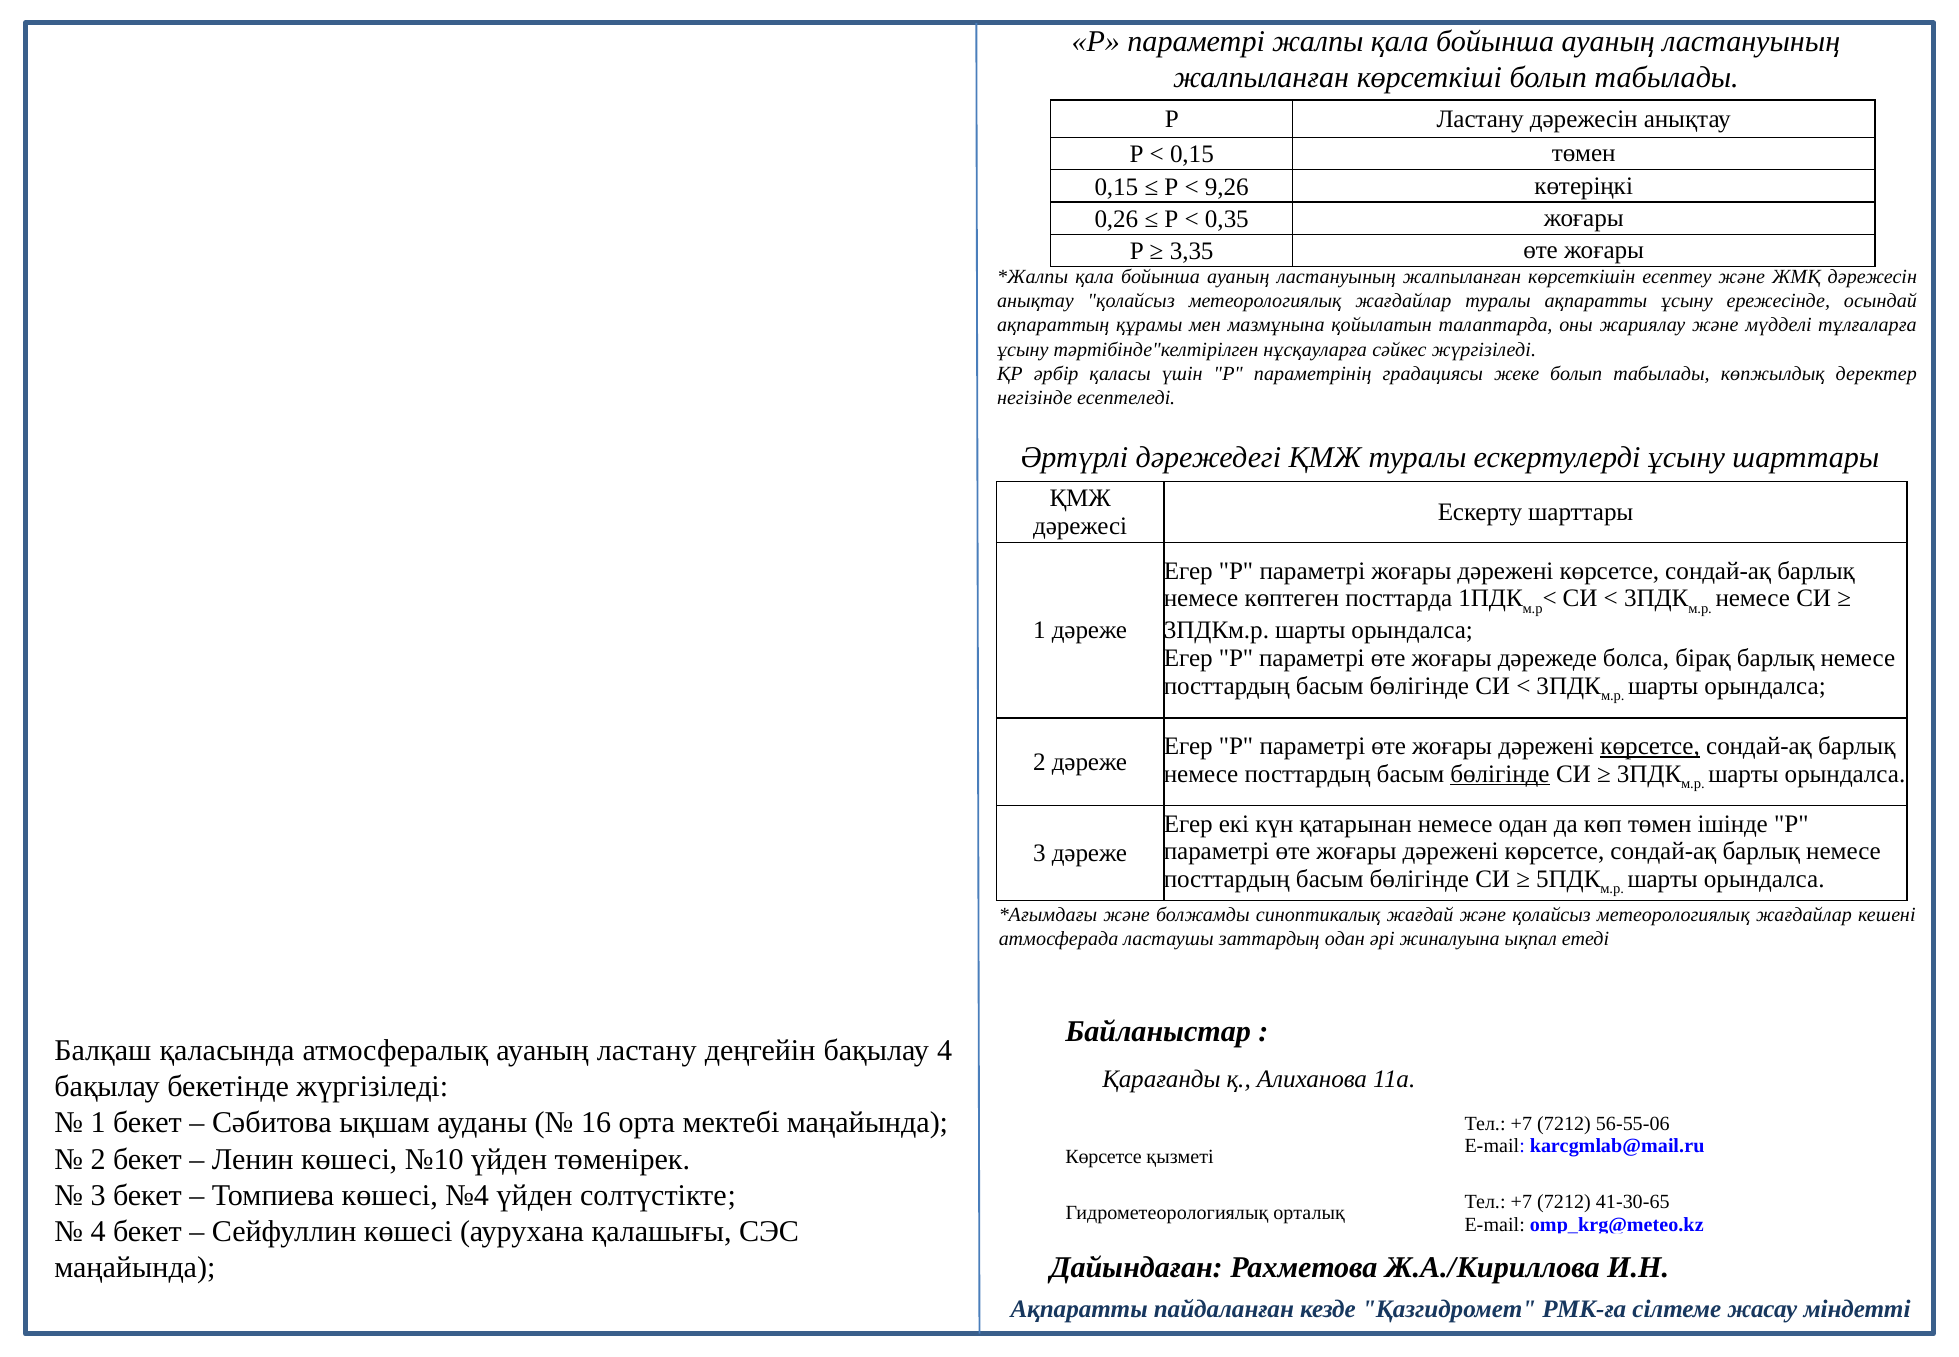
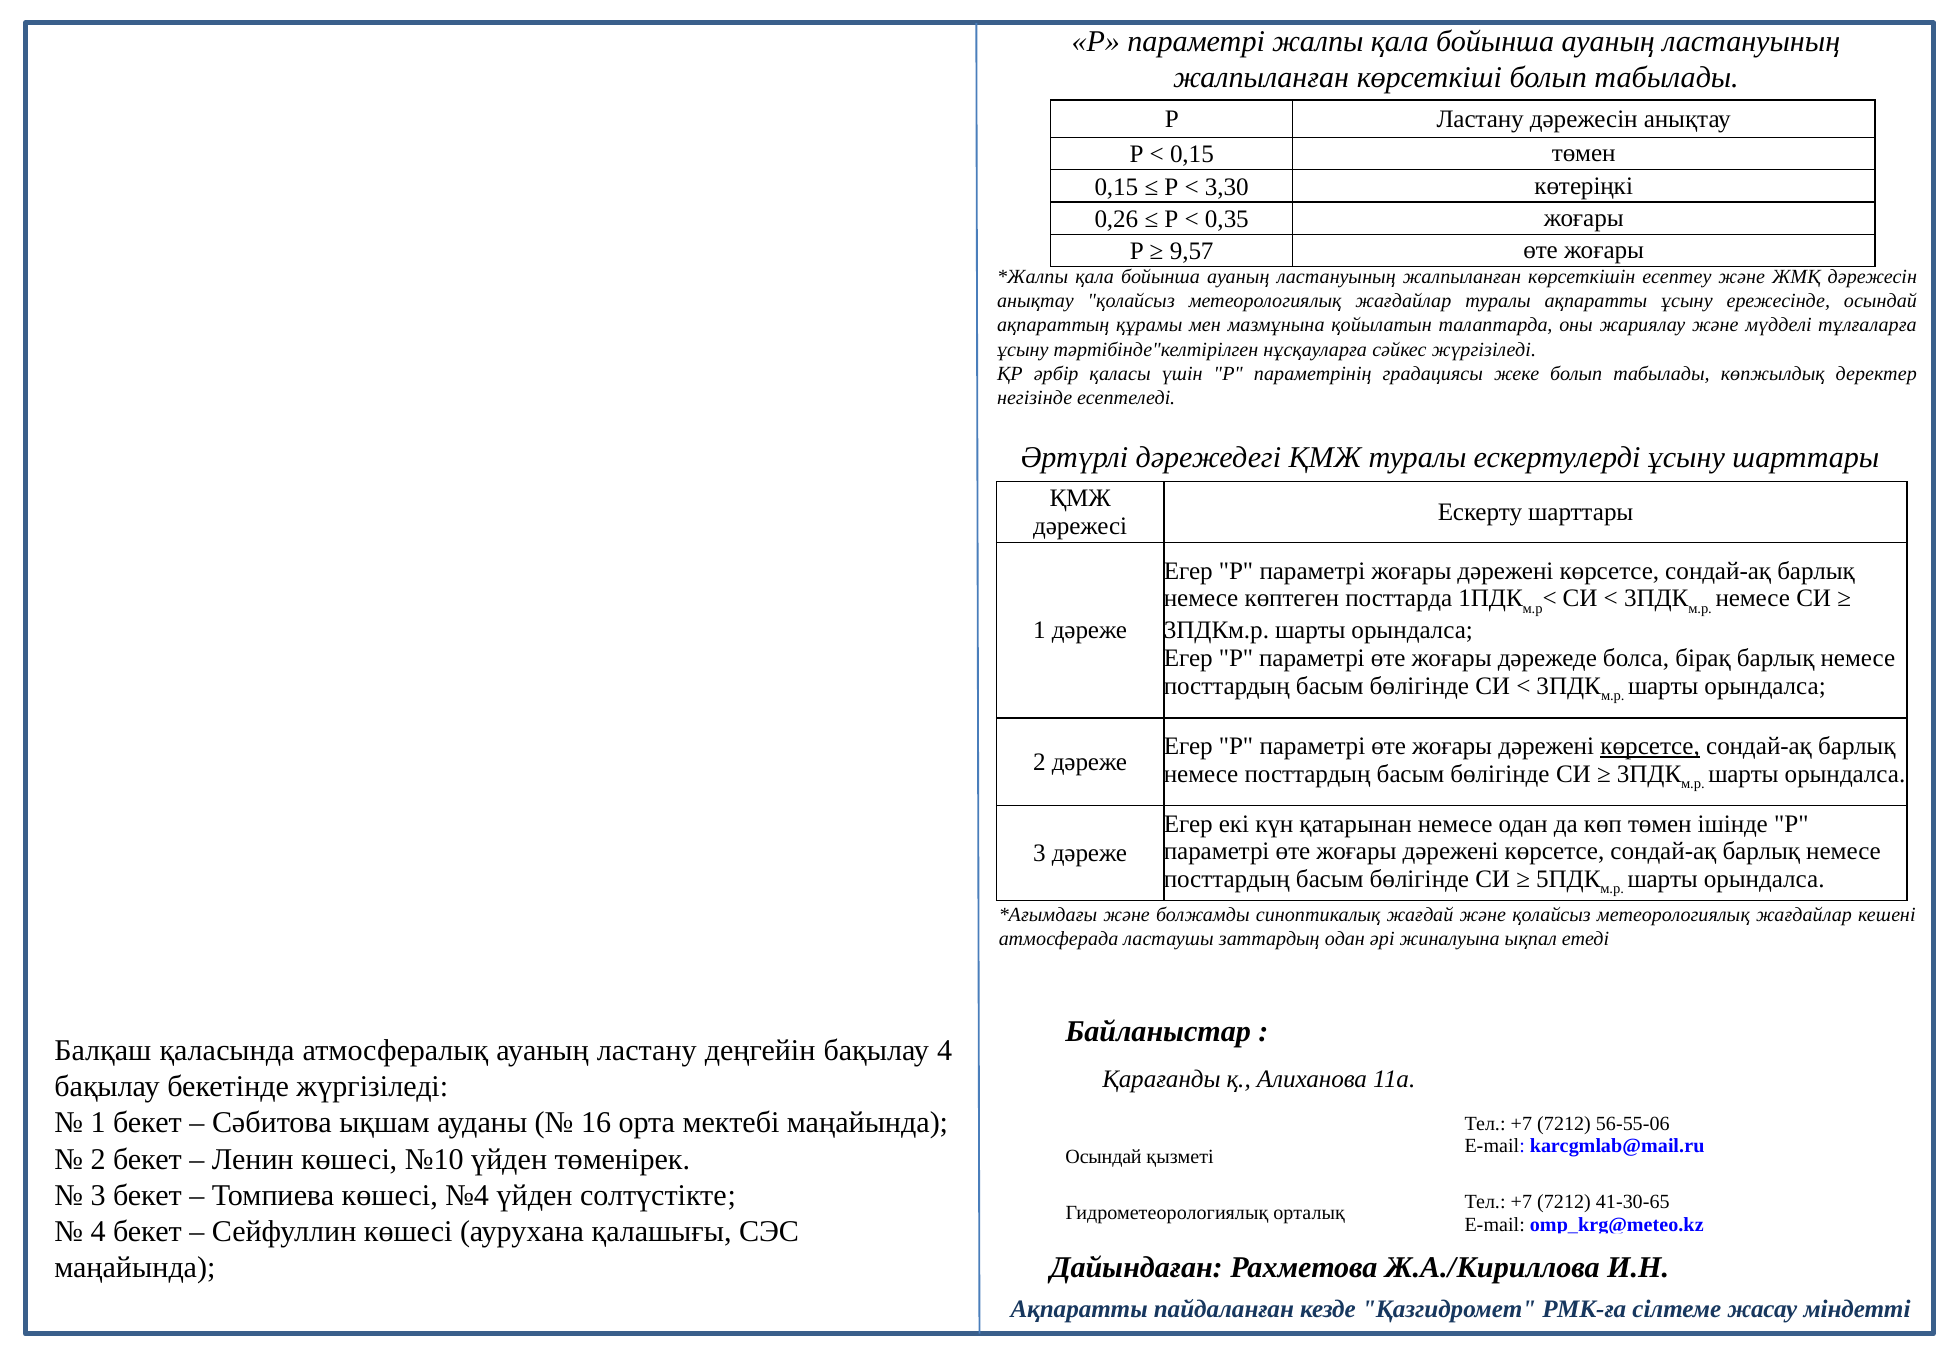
9,26: 9,26 -> 3,30 (1227, 187)
3,35: 3,35 -> 9,57 (1192, 251)
бөлігінде underline: present -> none (1500, 773)
Көрсетсе: Көрсетсе -> Осындай (1104, 1157)
